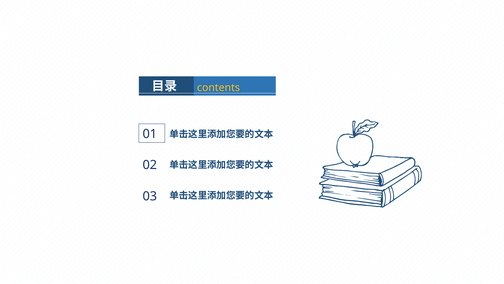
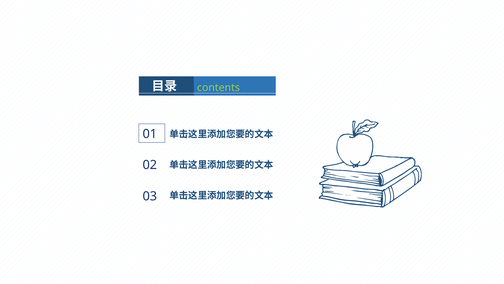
contents colour: yellow -> light green (218, 87)
